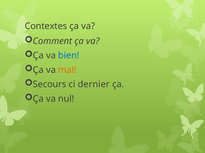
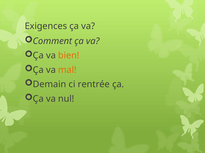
Contextes: Contextes -> Exigences (46, 26)
bien colour: blue -> orange (69, 56)
Secours: Secours -> Demain (50, 85)
dernier: dernier -> rentrée (94, 85)
